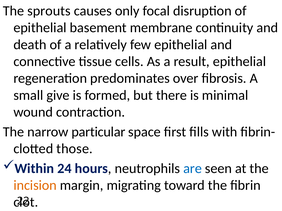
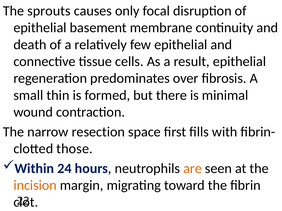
give: give -> thin (58, 95)
particular: particular -> resection (98, 132)
are colour: blue -> orange (193, 169)
